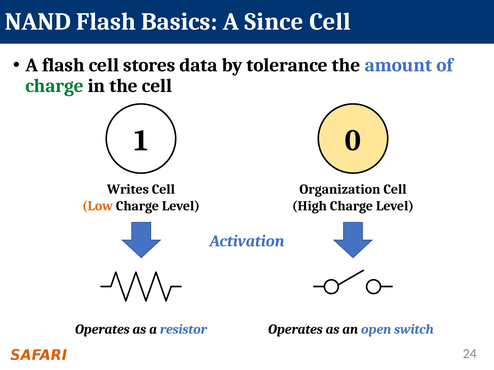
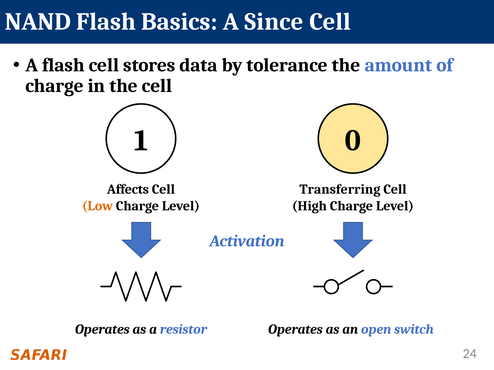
charge colour: green -> black (54, 86)
Writes: Writes -> Affects (128, 190)
Organization: Organization -> Transferring (340, 190)
